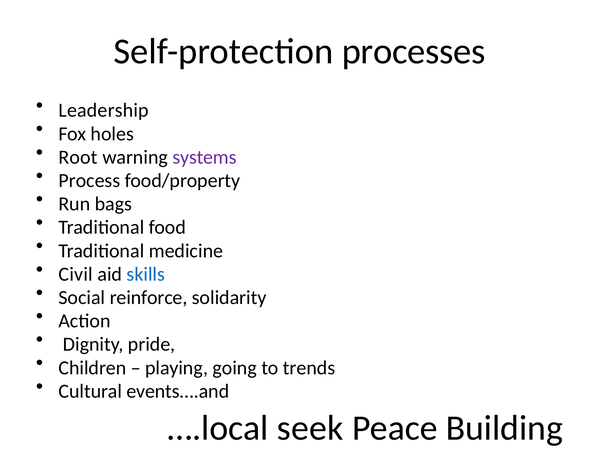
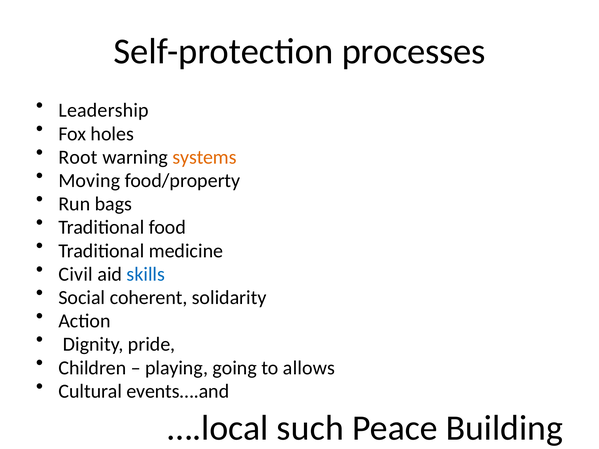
systems colour: purple -> orange (205, 157)
Process: Process -> Moving (89, 181)
reinforce: reinforce -> coherent (149, 298)
trends: trends -> allows (309, 368)
seek: seek -> such (310, 428)
